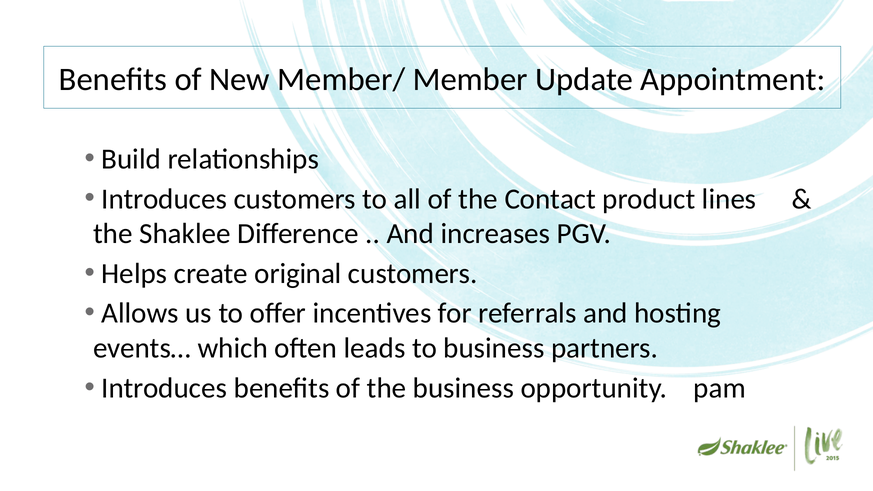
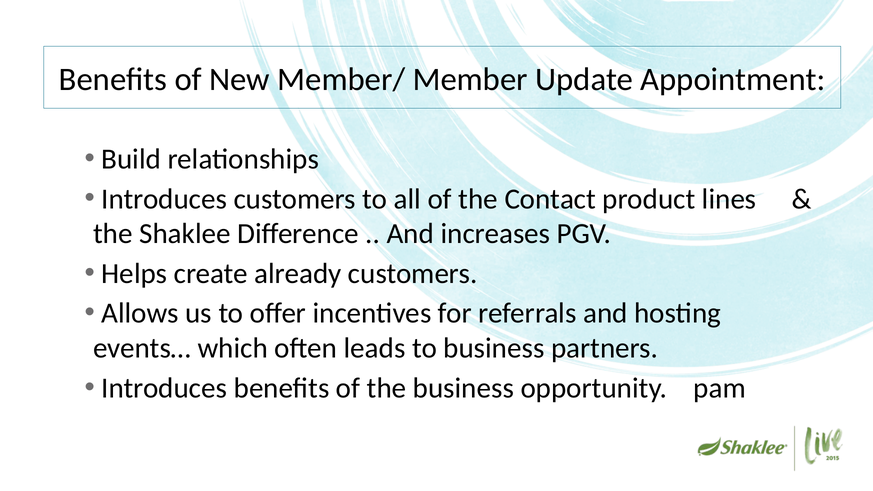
original: original -> already (298, 274)
